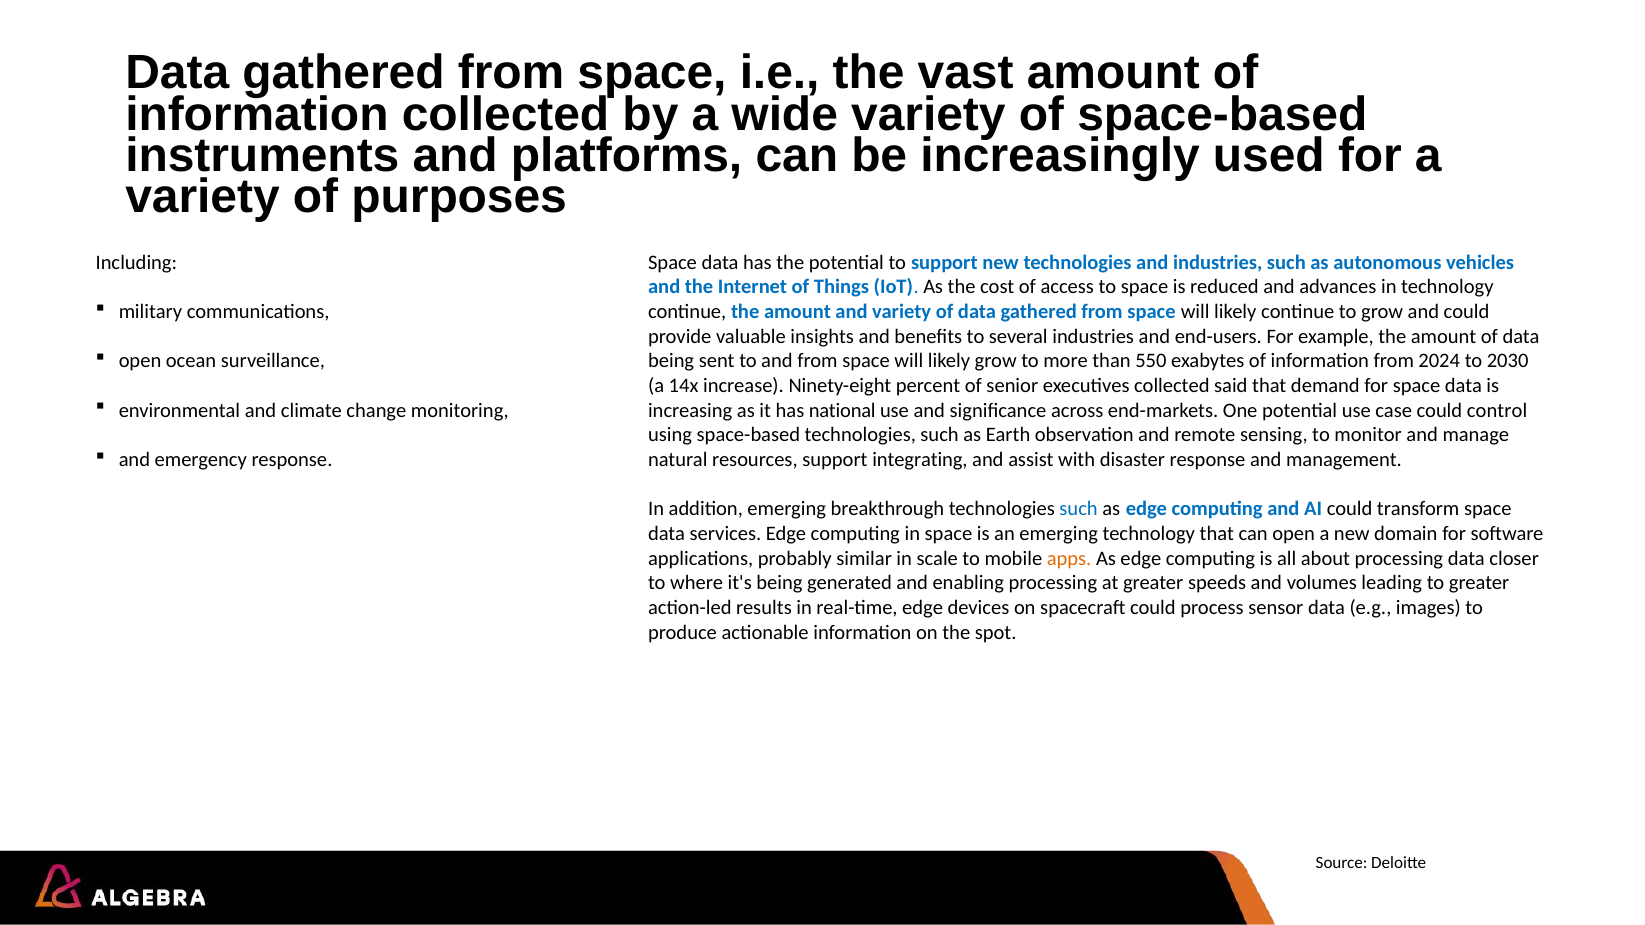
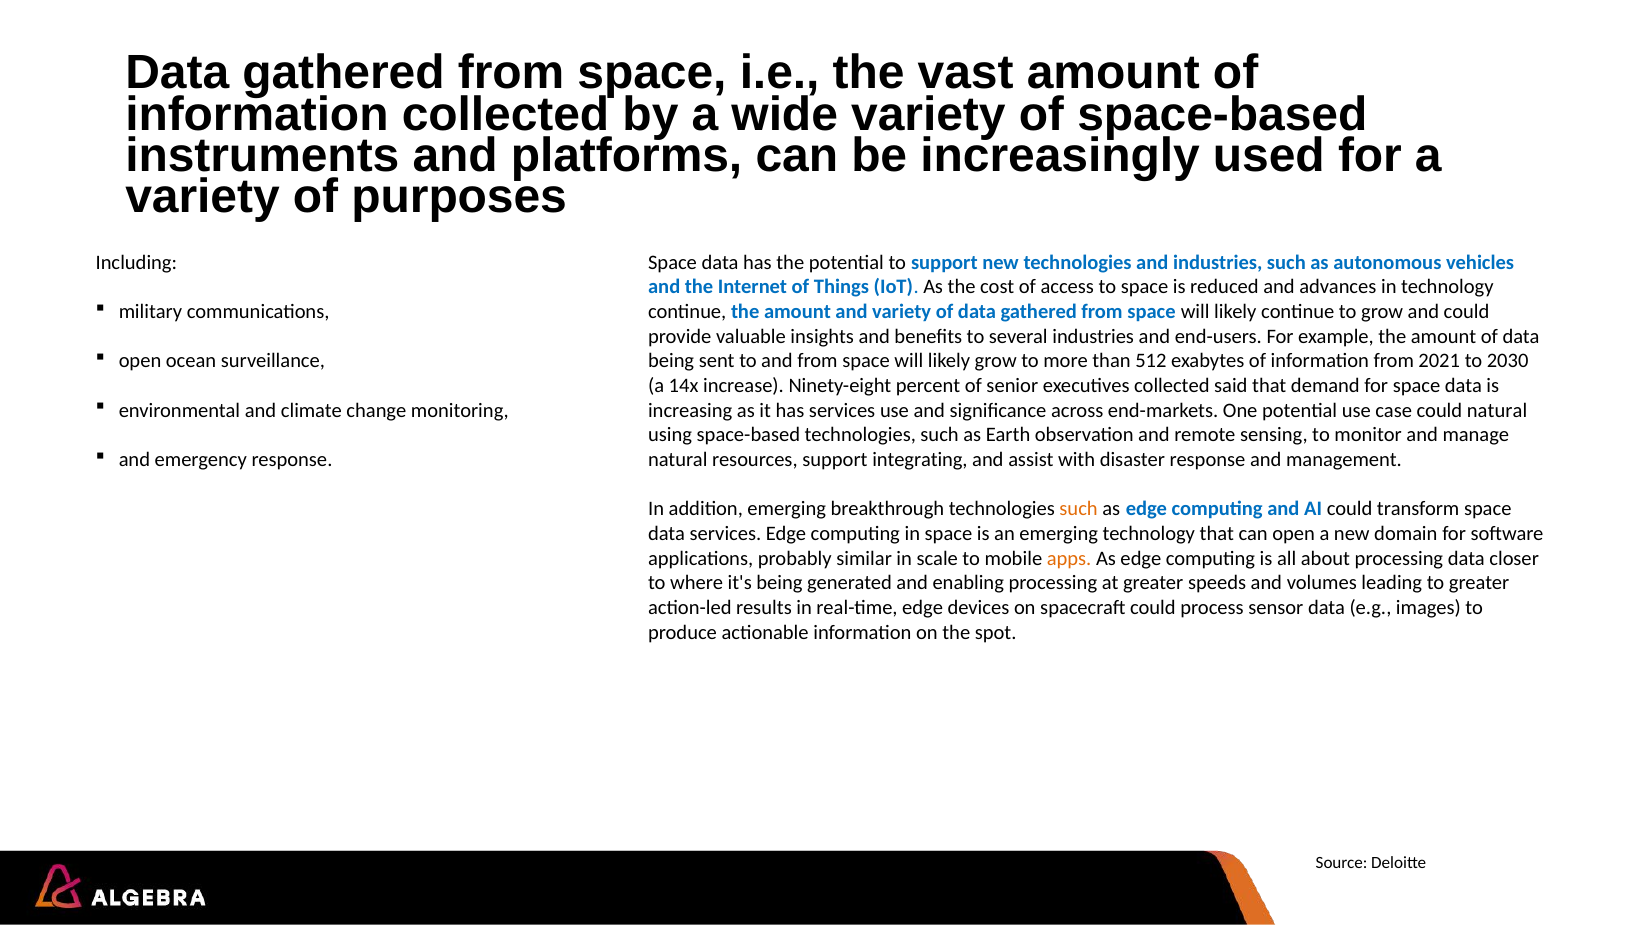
550: 550 -> 512 (1151, 361)
2024: 2024 -> 2021 (1439, 361)
has national: national -> services (842, 411)
could control: control -> natural (1497, 411)
such colour: blue -> orange (1079, 509)
